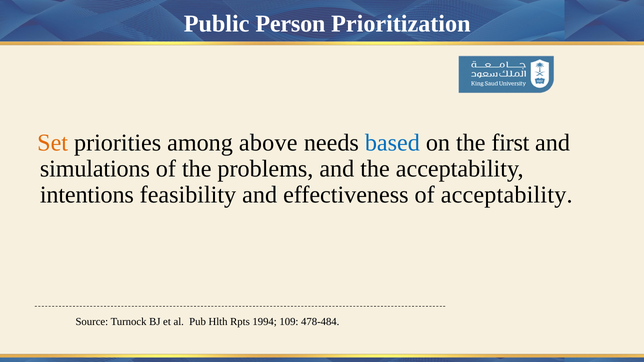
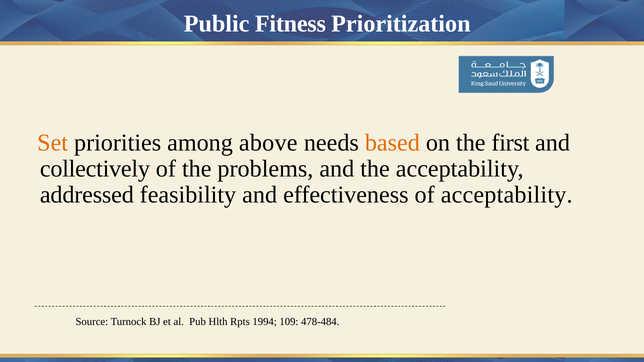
Person: Person -> Fitness (290, 24)
based colour: blue -> orange (392, 143)
simulations: simulations -> collectively (95, 169)
intentions: intentions -> addressed (87, 195)
